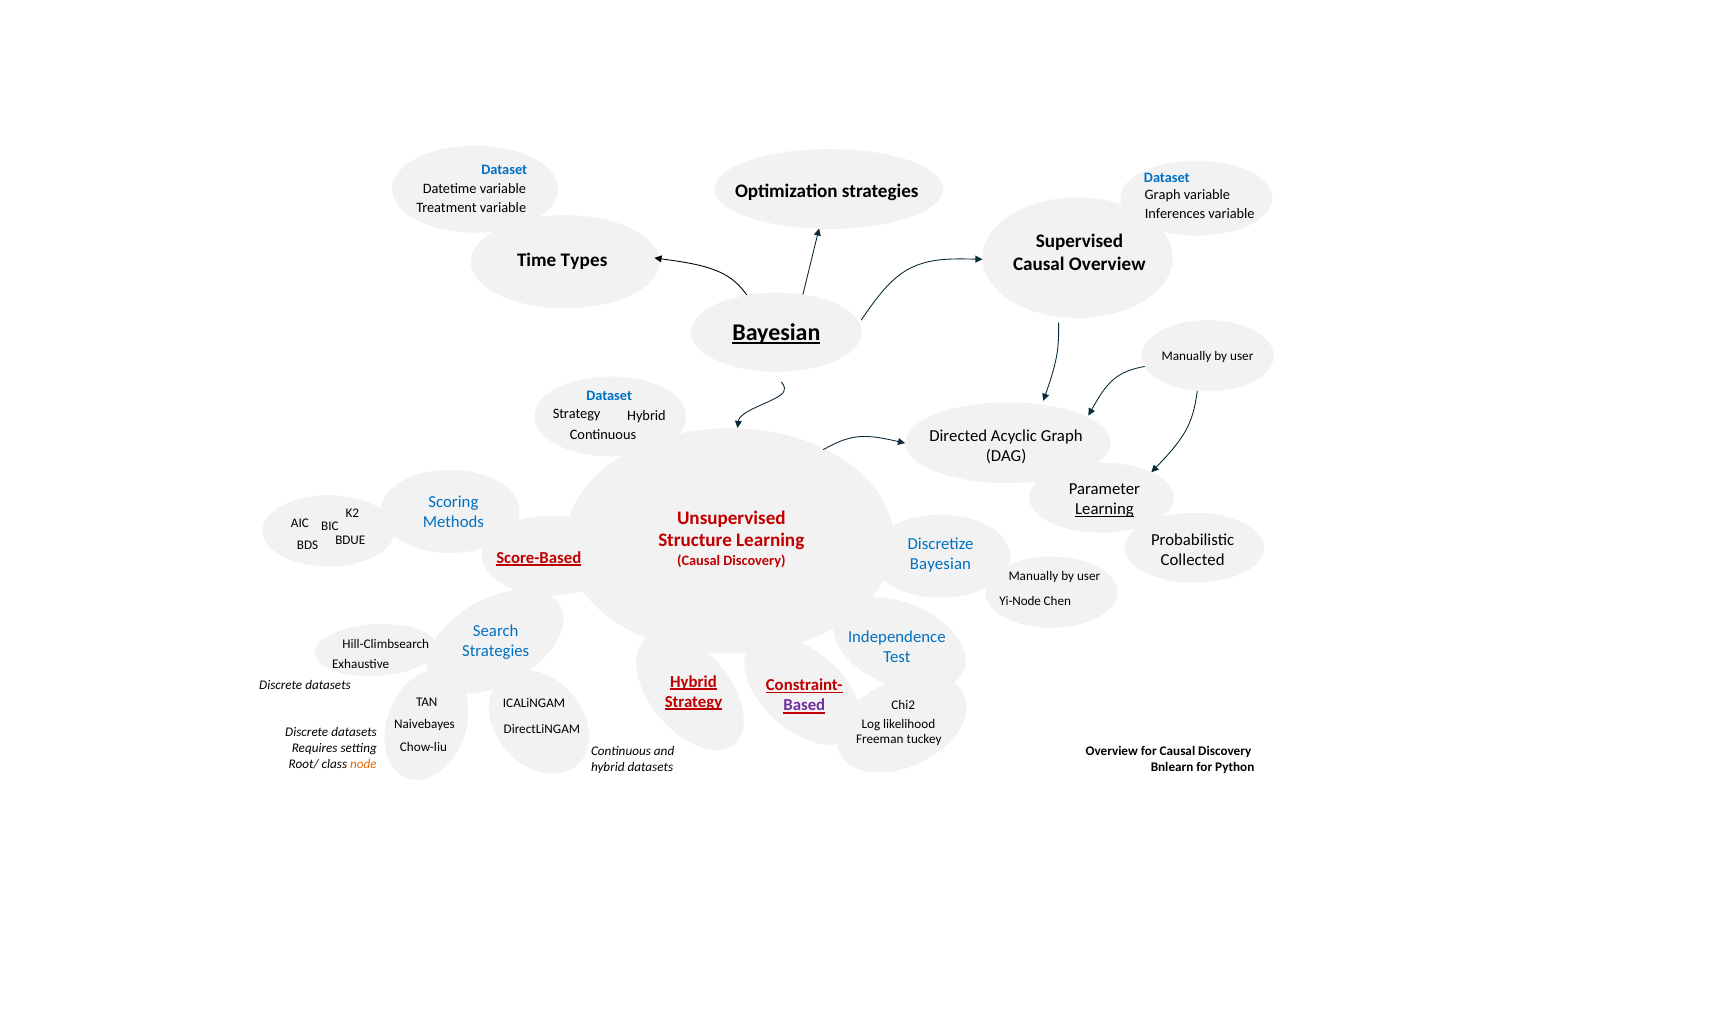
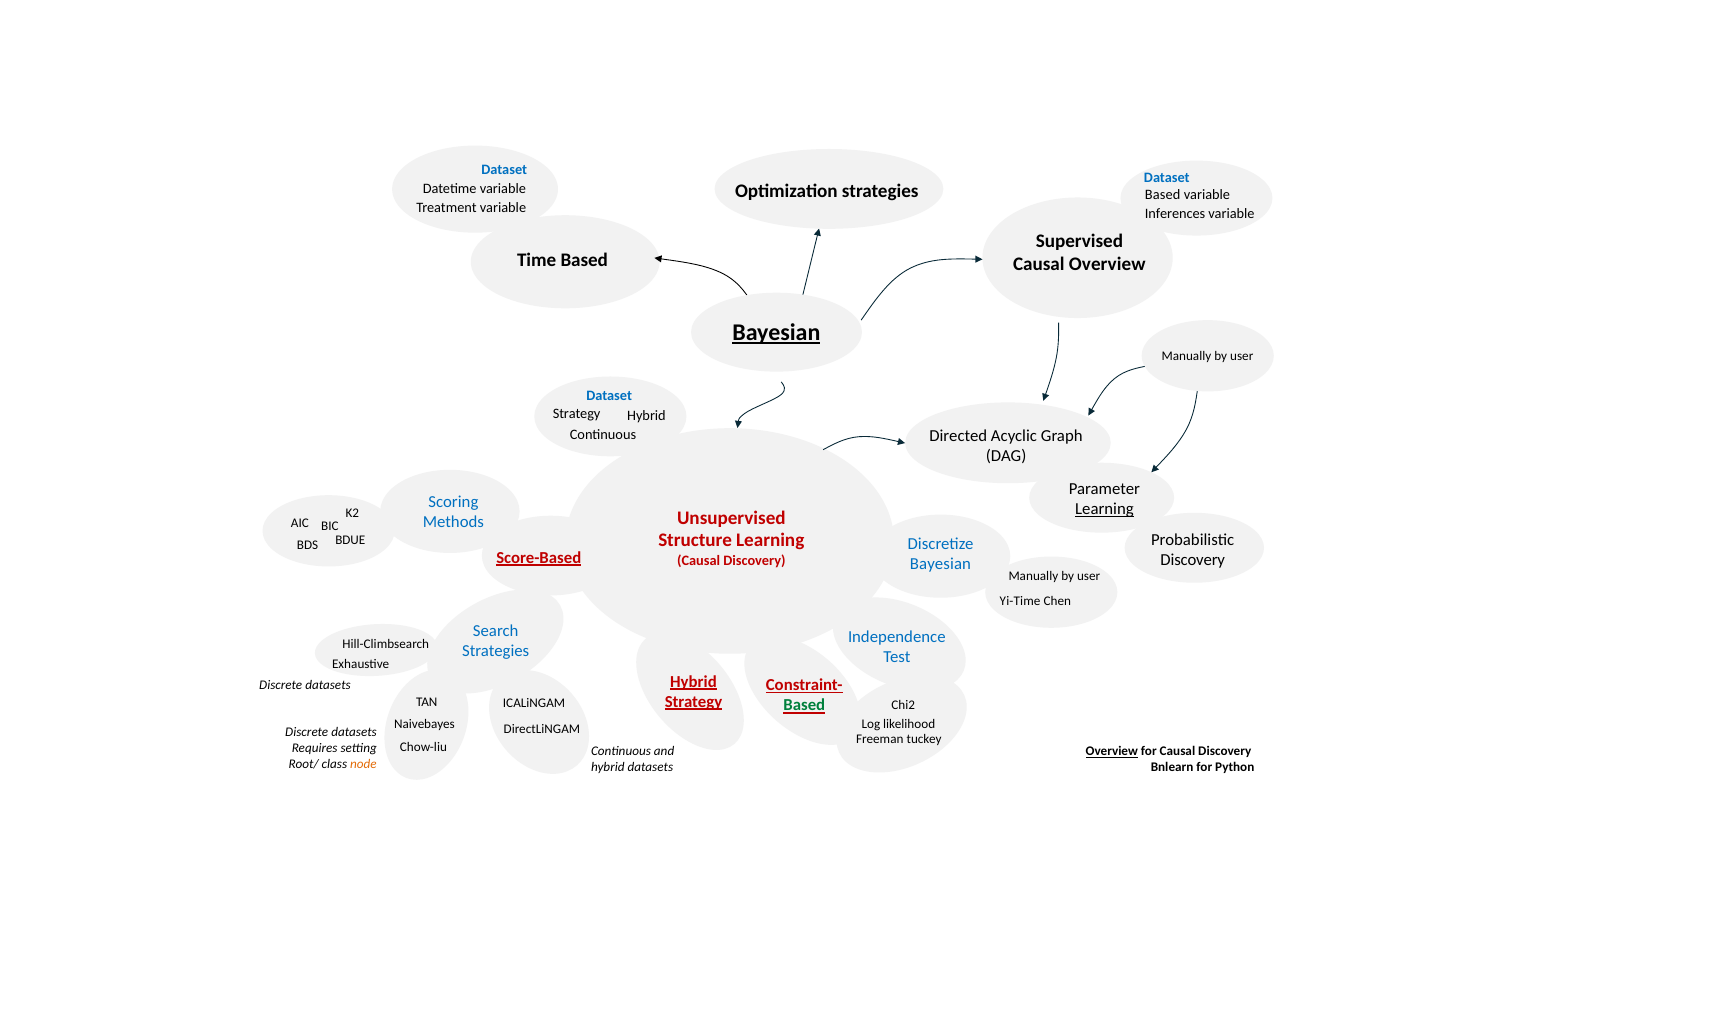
Graph: Graph -> Based (1163, 195)
Time Types: Types -> Based (584, 260)
Collected: Collected -> Discovery (1193, 560)
Yi-Node: Yi-Node -> Yi-Time (1020, 601)
Based colour: purple -> green (804, 706)
Overview underline: none -> present (1112, 752)
